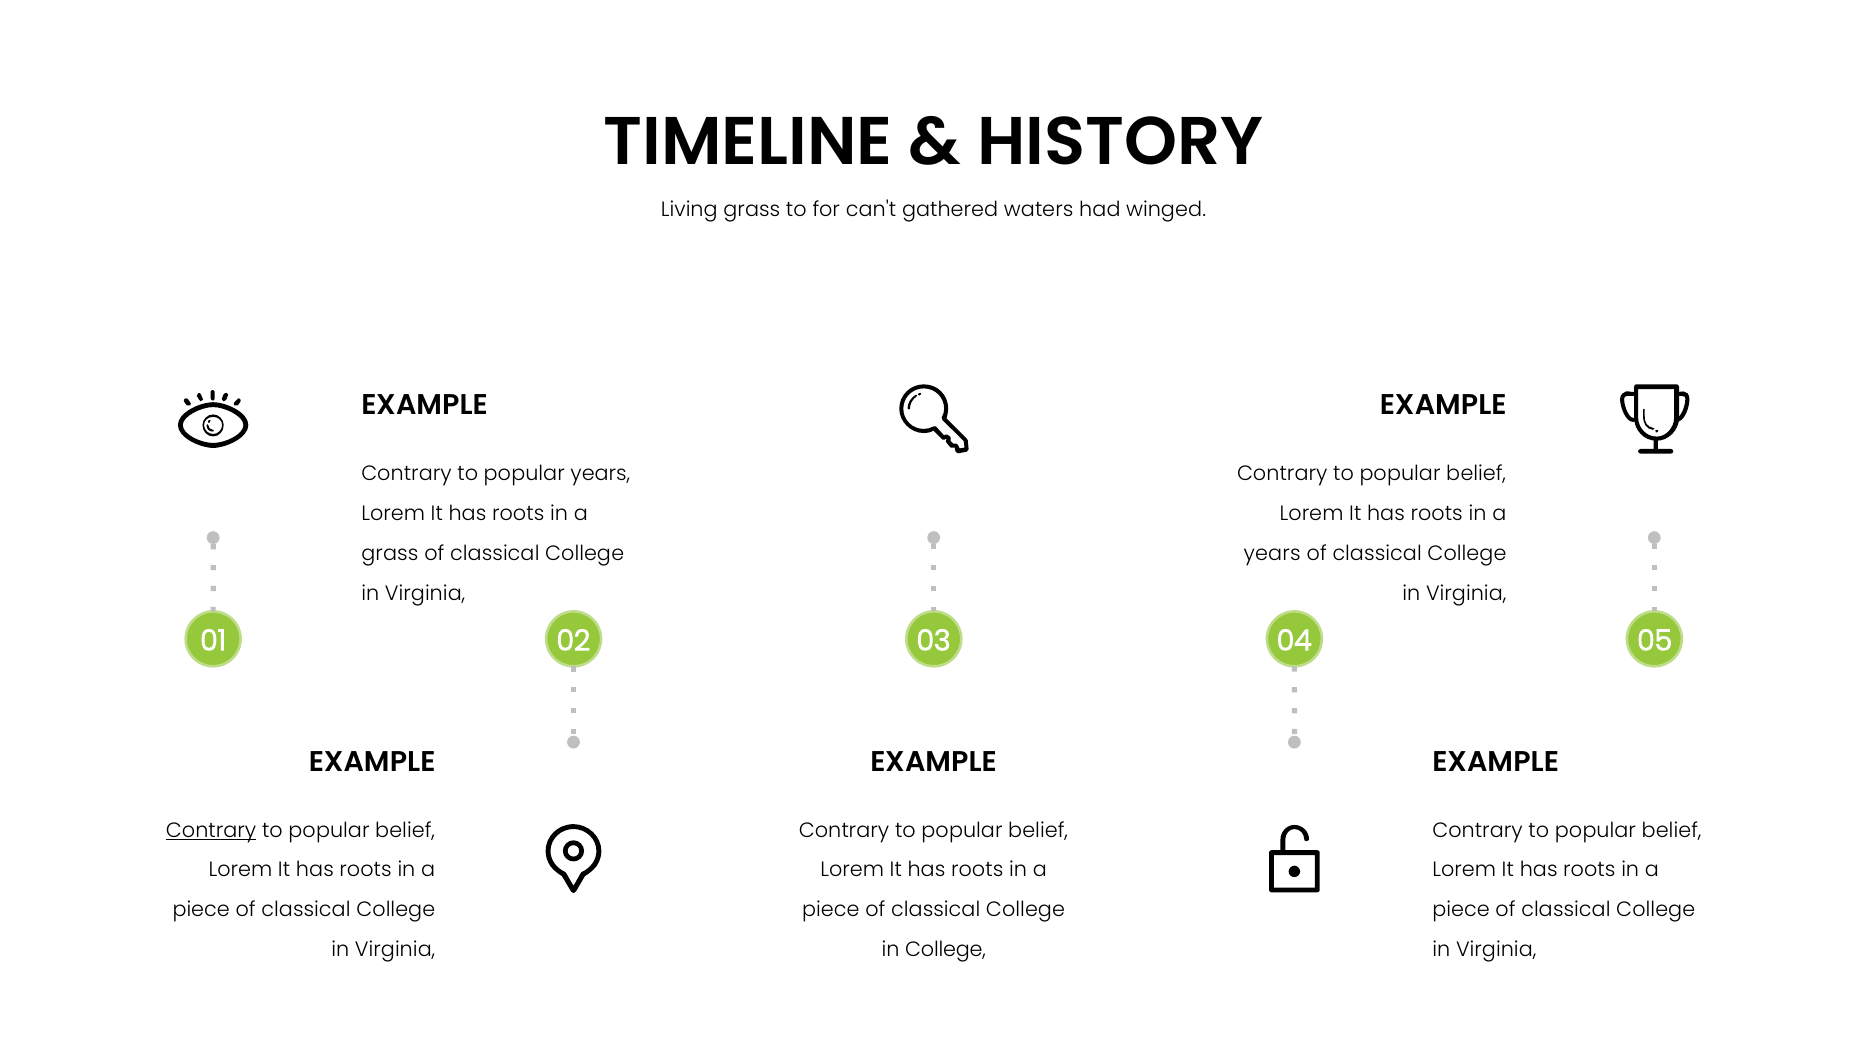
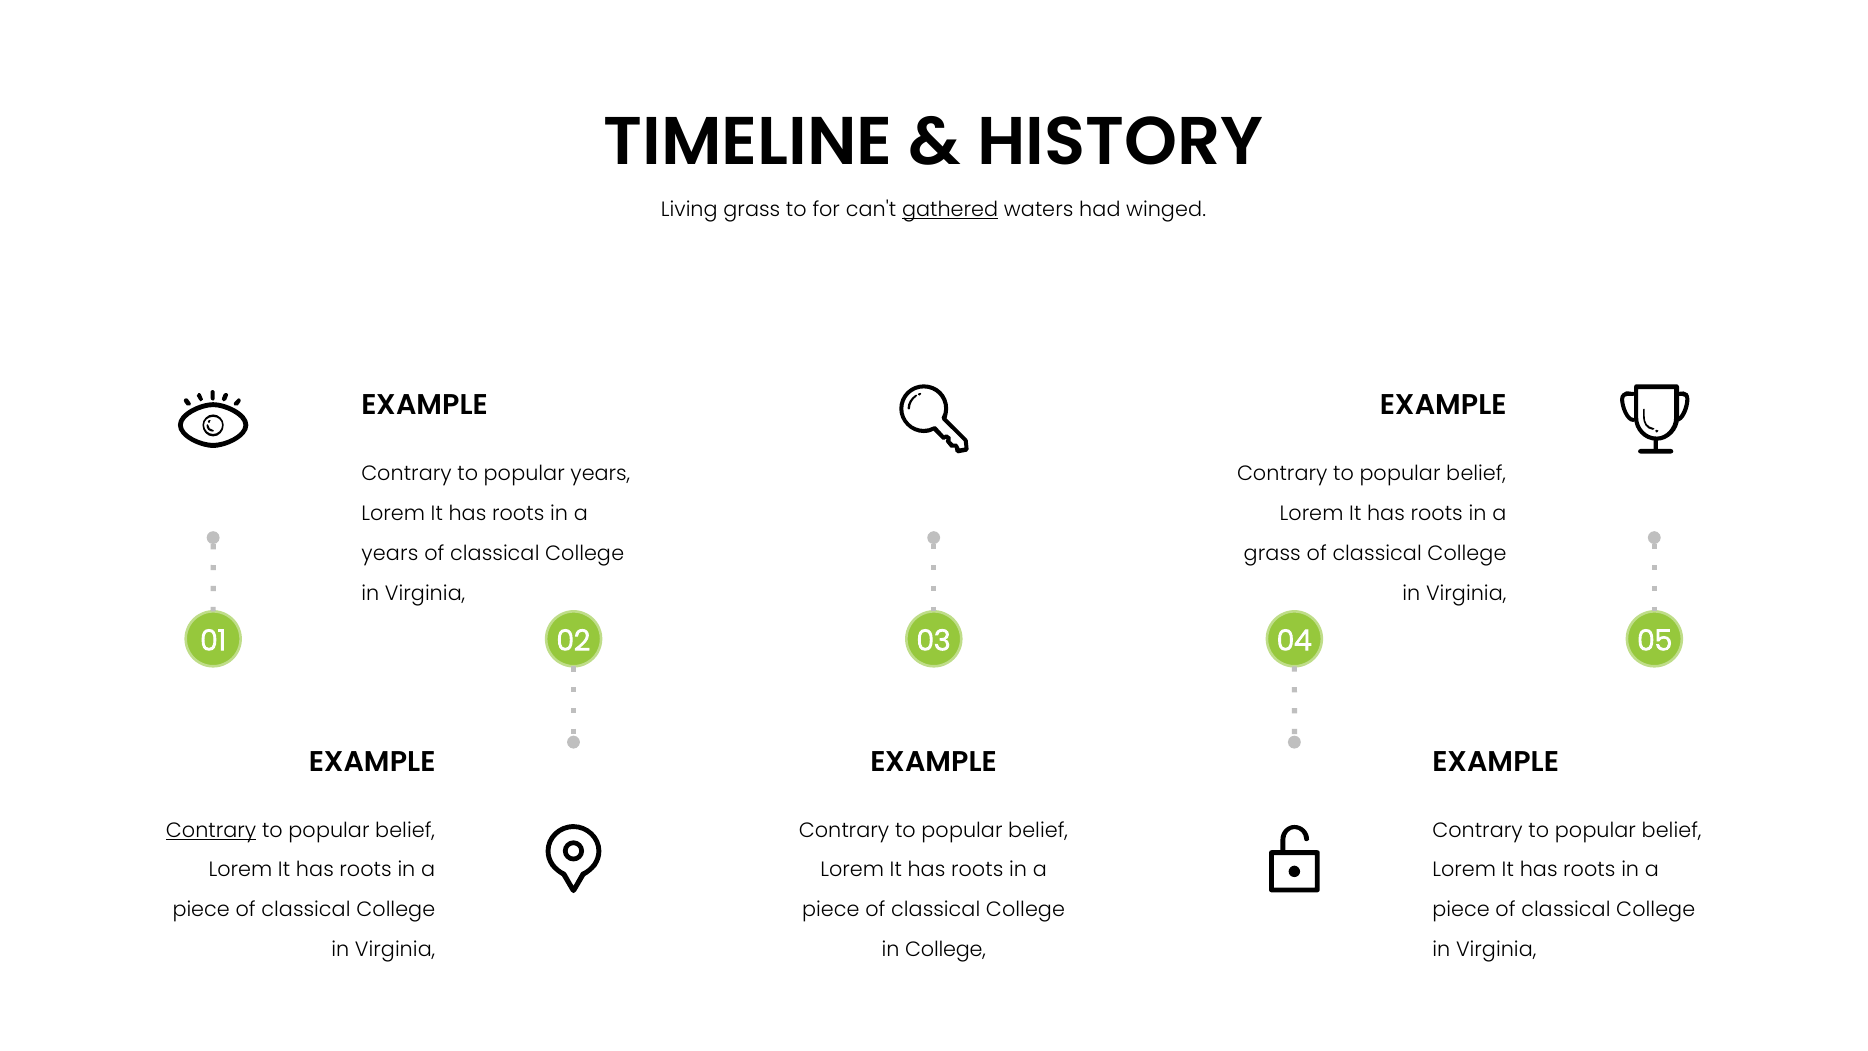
gathered underline: none -> present (950, 210)
grass: grass -> years (390, 553)
years: years -> grass (1272, 553)
